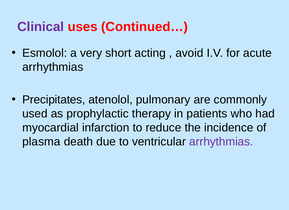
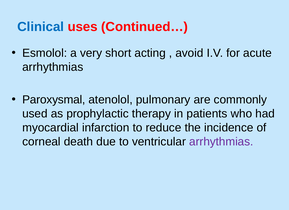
Clinical colour: purple -> blue (41, 27)
Precipitates: Precipitates -> Paroxysmal (54, 100)
plasma: plasma -> corneal (41, 142)
